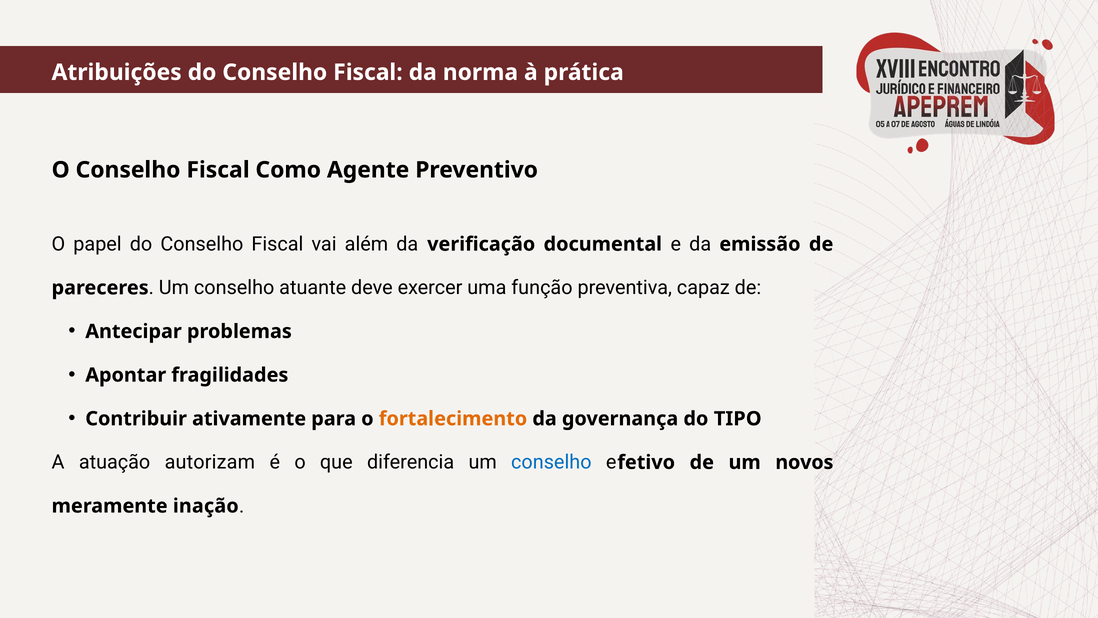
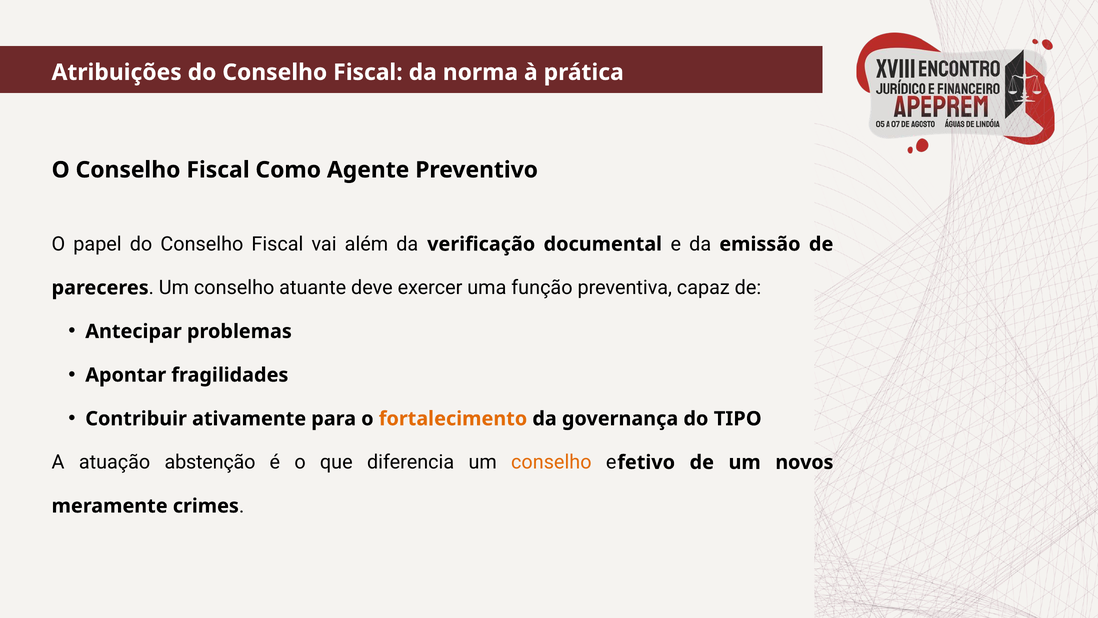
autorizam: autorizam -> abstenção (210, 462)
conselho colour: blue -> orange (551, 462)
inação: inação -> crimes (206, 506)
